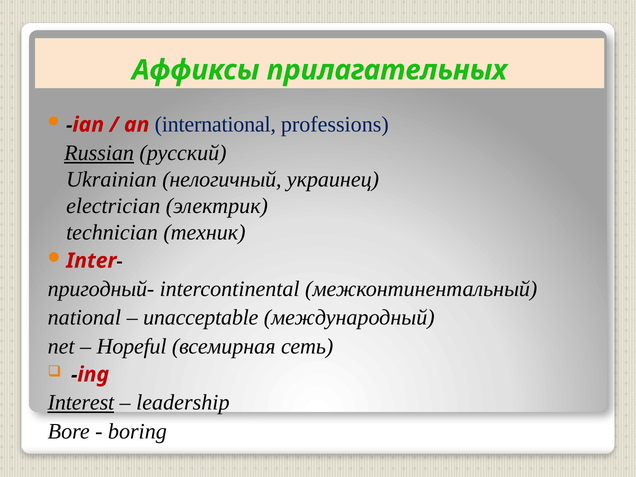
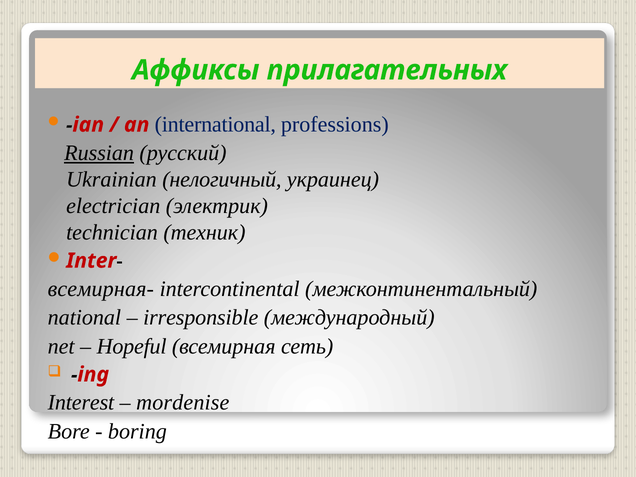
пригодный-: пригодный- -> всемирная- (101, 289)
unacceptable: unacceptable -> irresponsible (201, 318)
Interest underline: present -> none (81, 403)
leadership: leadership -> mordenise (183, 403)
